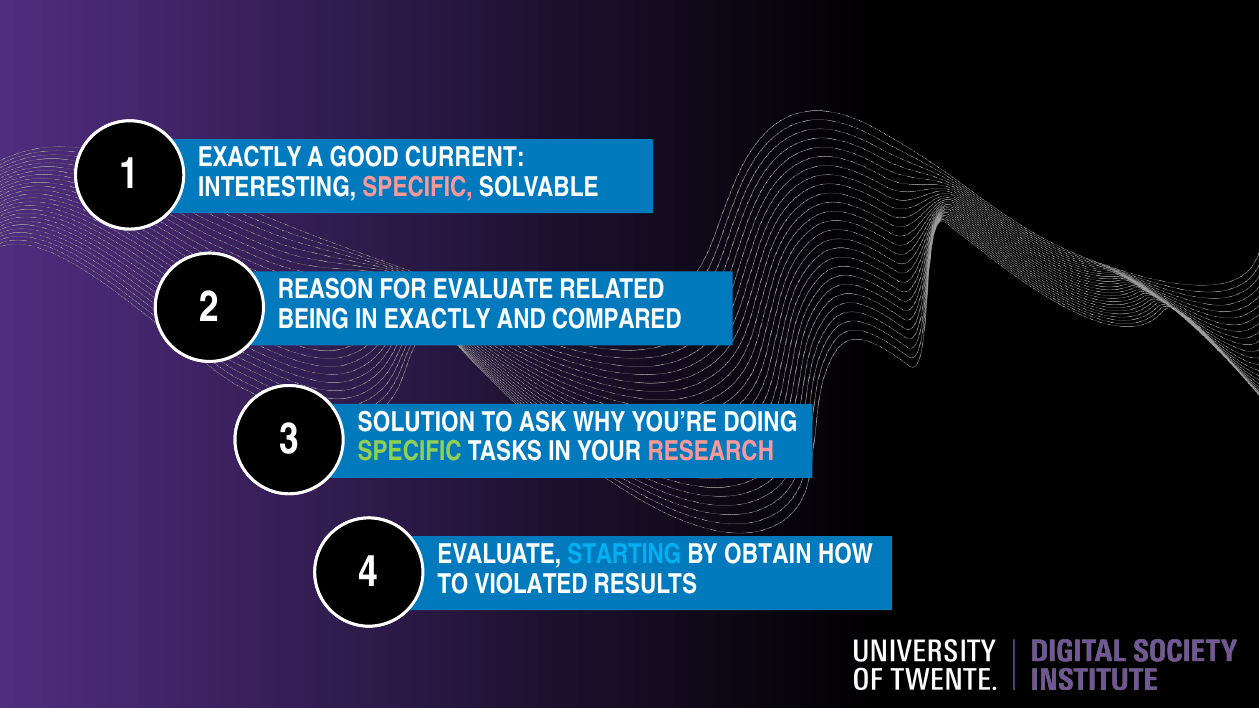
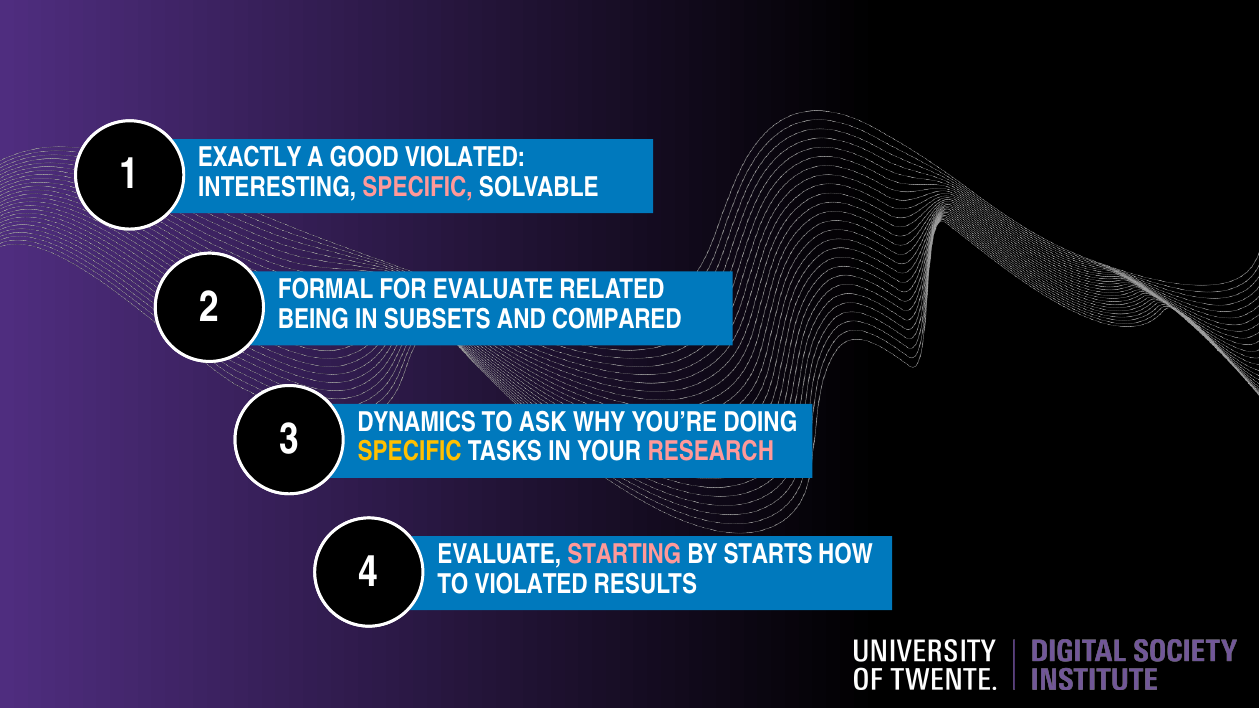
GOOD CURRENT: CURRENT -> VIOLATED (465, 157)
REASON: REASON -> FORMAL (326, 290)
IN EXACTLY: EXACTLY -> SUBSETS (437, 319)
SOLUTION: SOLUTION -> DYNAMICS (417, 422)
SPECIFIC colour: light green -> yellow (410, 452)
STARTING colour: light blue -> pink (624, 554)
OBTAIN: OBTAIN -> STARTS (768, 554)
